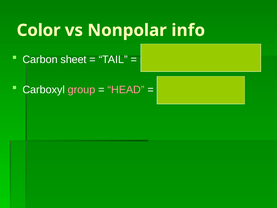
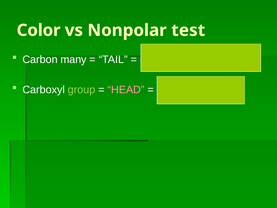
info: info -> test (188, 30)
sheet: sheet -> many (74, 59)
group colour: pink -> light green (82, 90)
